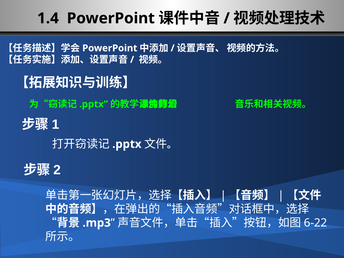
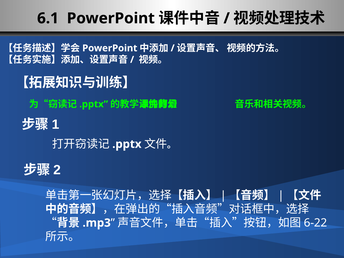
1.4: 1.4 -> 6.1 (48, 18)
